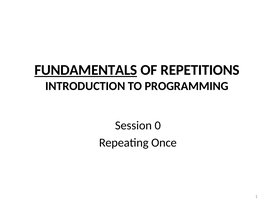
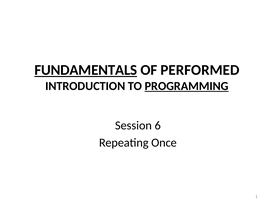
REPETITIONS: REPETITIONS -> PERFORMED (200, 70)
PROGRAMMING underline: none -> present (187, 86)
0: 0 -> 6 (158, 125)
